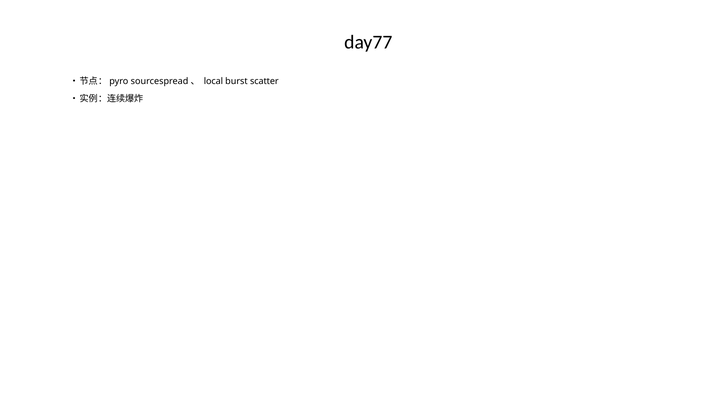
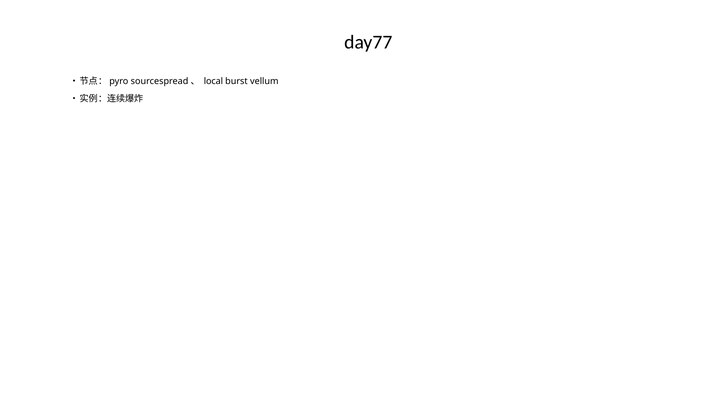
scatter: scatter -> vellum (264, 81)
